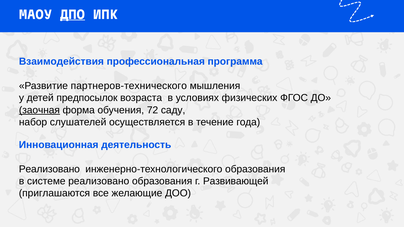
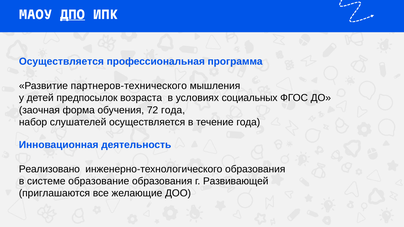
Взаимодействия: Взаимодействия -> Осуществляется (61, 62)
физических: физических -> социальных (250, 98)
заочная underline: present -> none (39, 110)
72 саду: саду -> года (173, 110)
системе реализовано: реализовано -> образование (99, 181)
